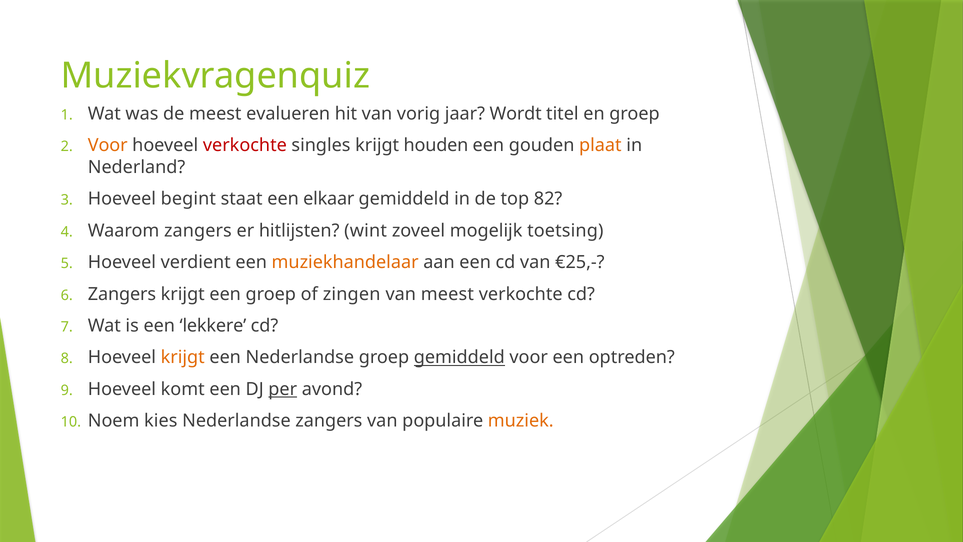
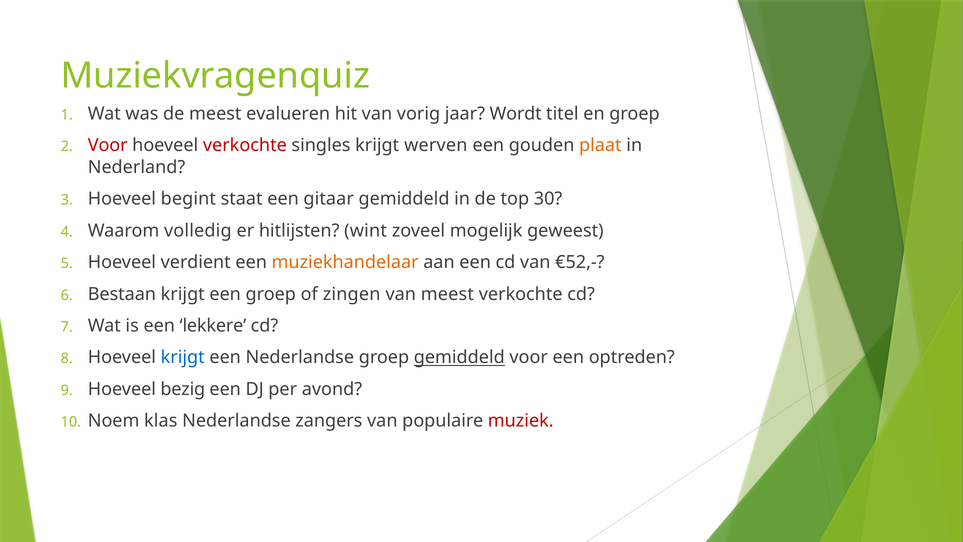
Voor colour: orange -> red (108, 145)
houden: houden -> werven (436, 145)
elkaar: elkaar -> gitaar (329, 199)
82: 82 -> 30 (548, 199)
Waarom zangers: zangers -> volledig (198, 231)
toetsing: toetsing -> geweest (565, 231)
€25,-: €25,- -> €52,- (580, 262)
Zangers: Zangers -> Bestaan (122, 294)
krijgt colour: orange -> blue (183, 357)
komt: komt -> bezig (183, 389)
per underline: present -> none (283, 389)
kies: kies -> klas (161, 421)
muziek colour: orange -> red (521, 421)
